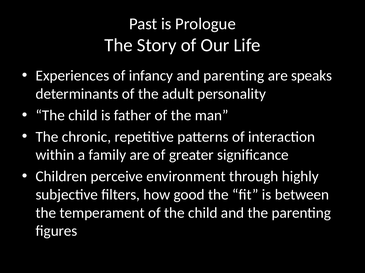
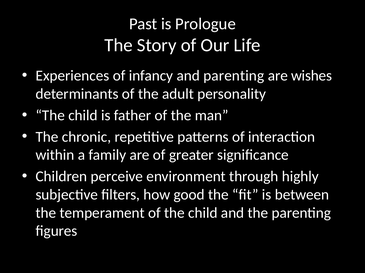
speaks: speaks -> wishes (312, 76)
